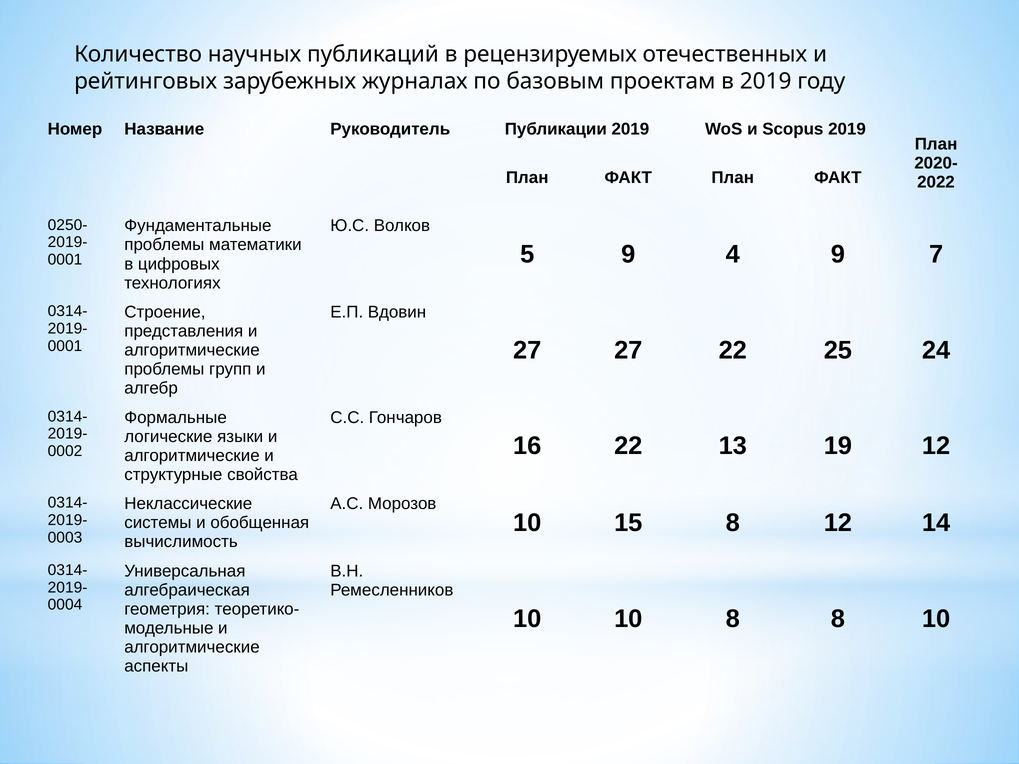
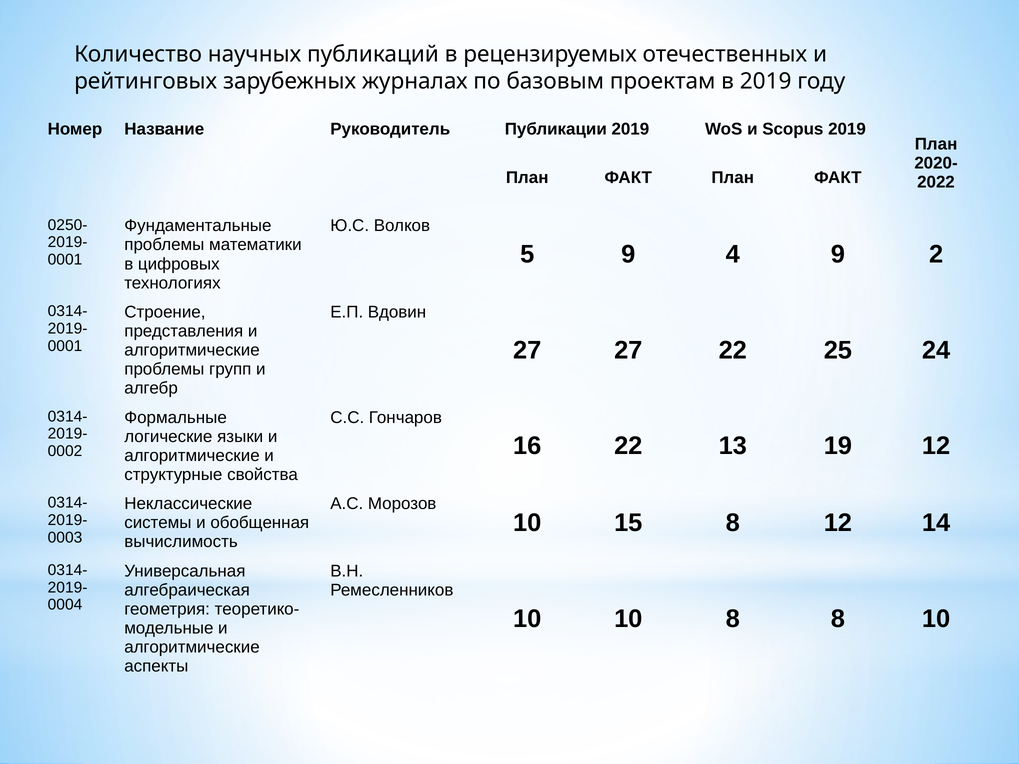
7: 7 -> 2 (936, 255)
